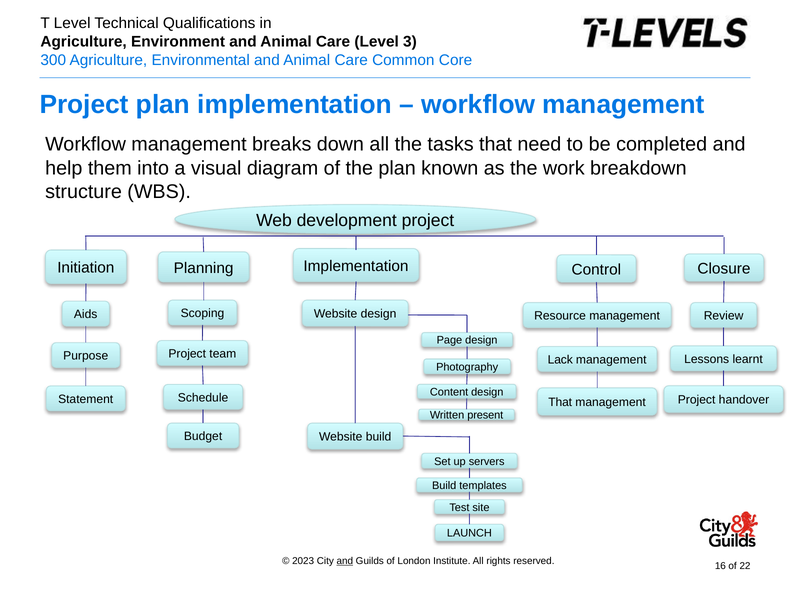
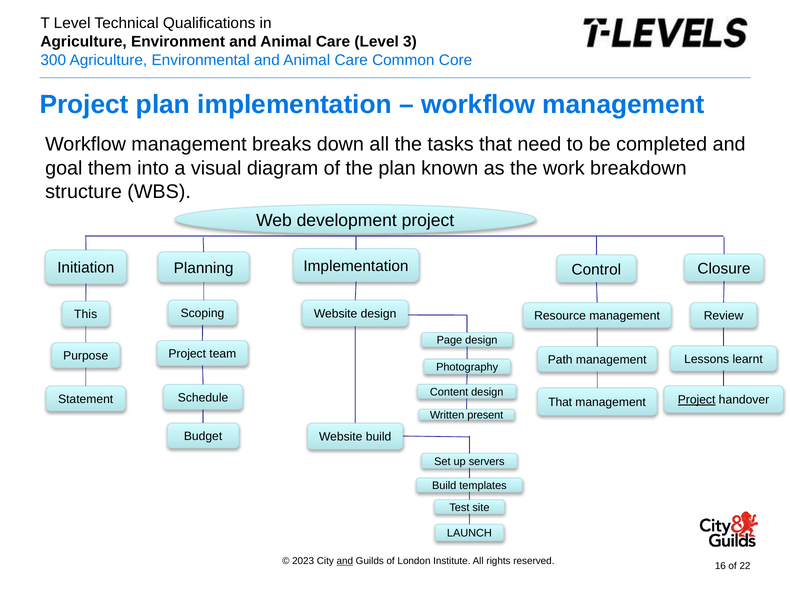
help: help -> goal (64, 168)
Aids: Aids -> This (86, 315)
Lack: Lack -> Path (560, 360)
Project underline: none -> present (697, 400)
